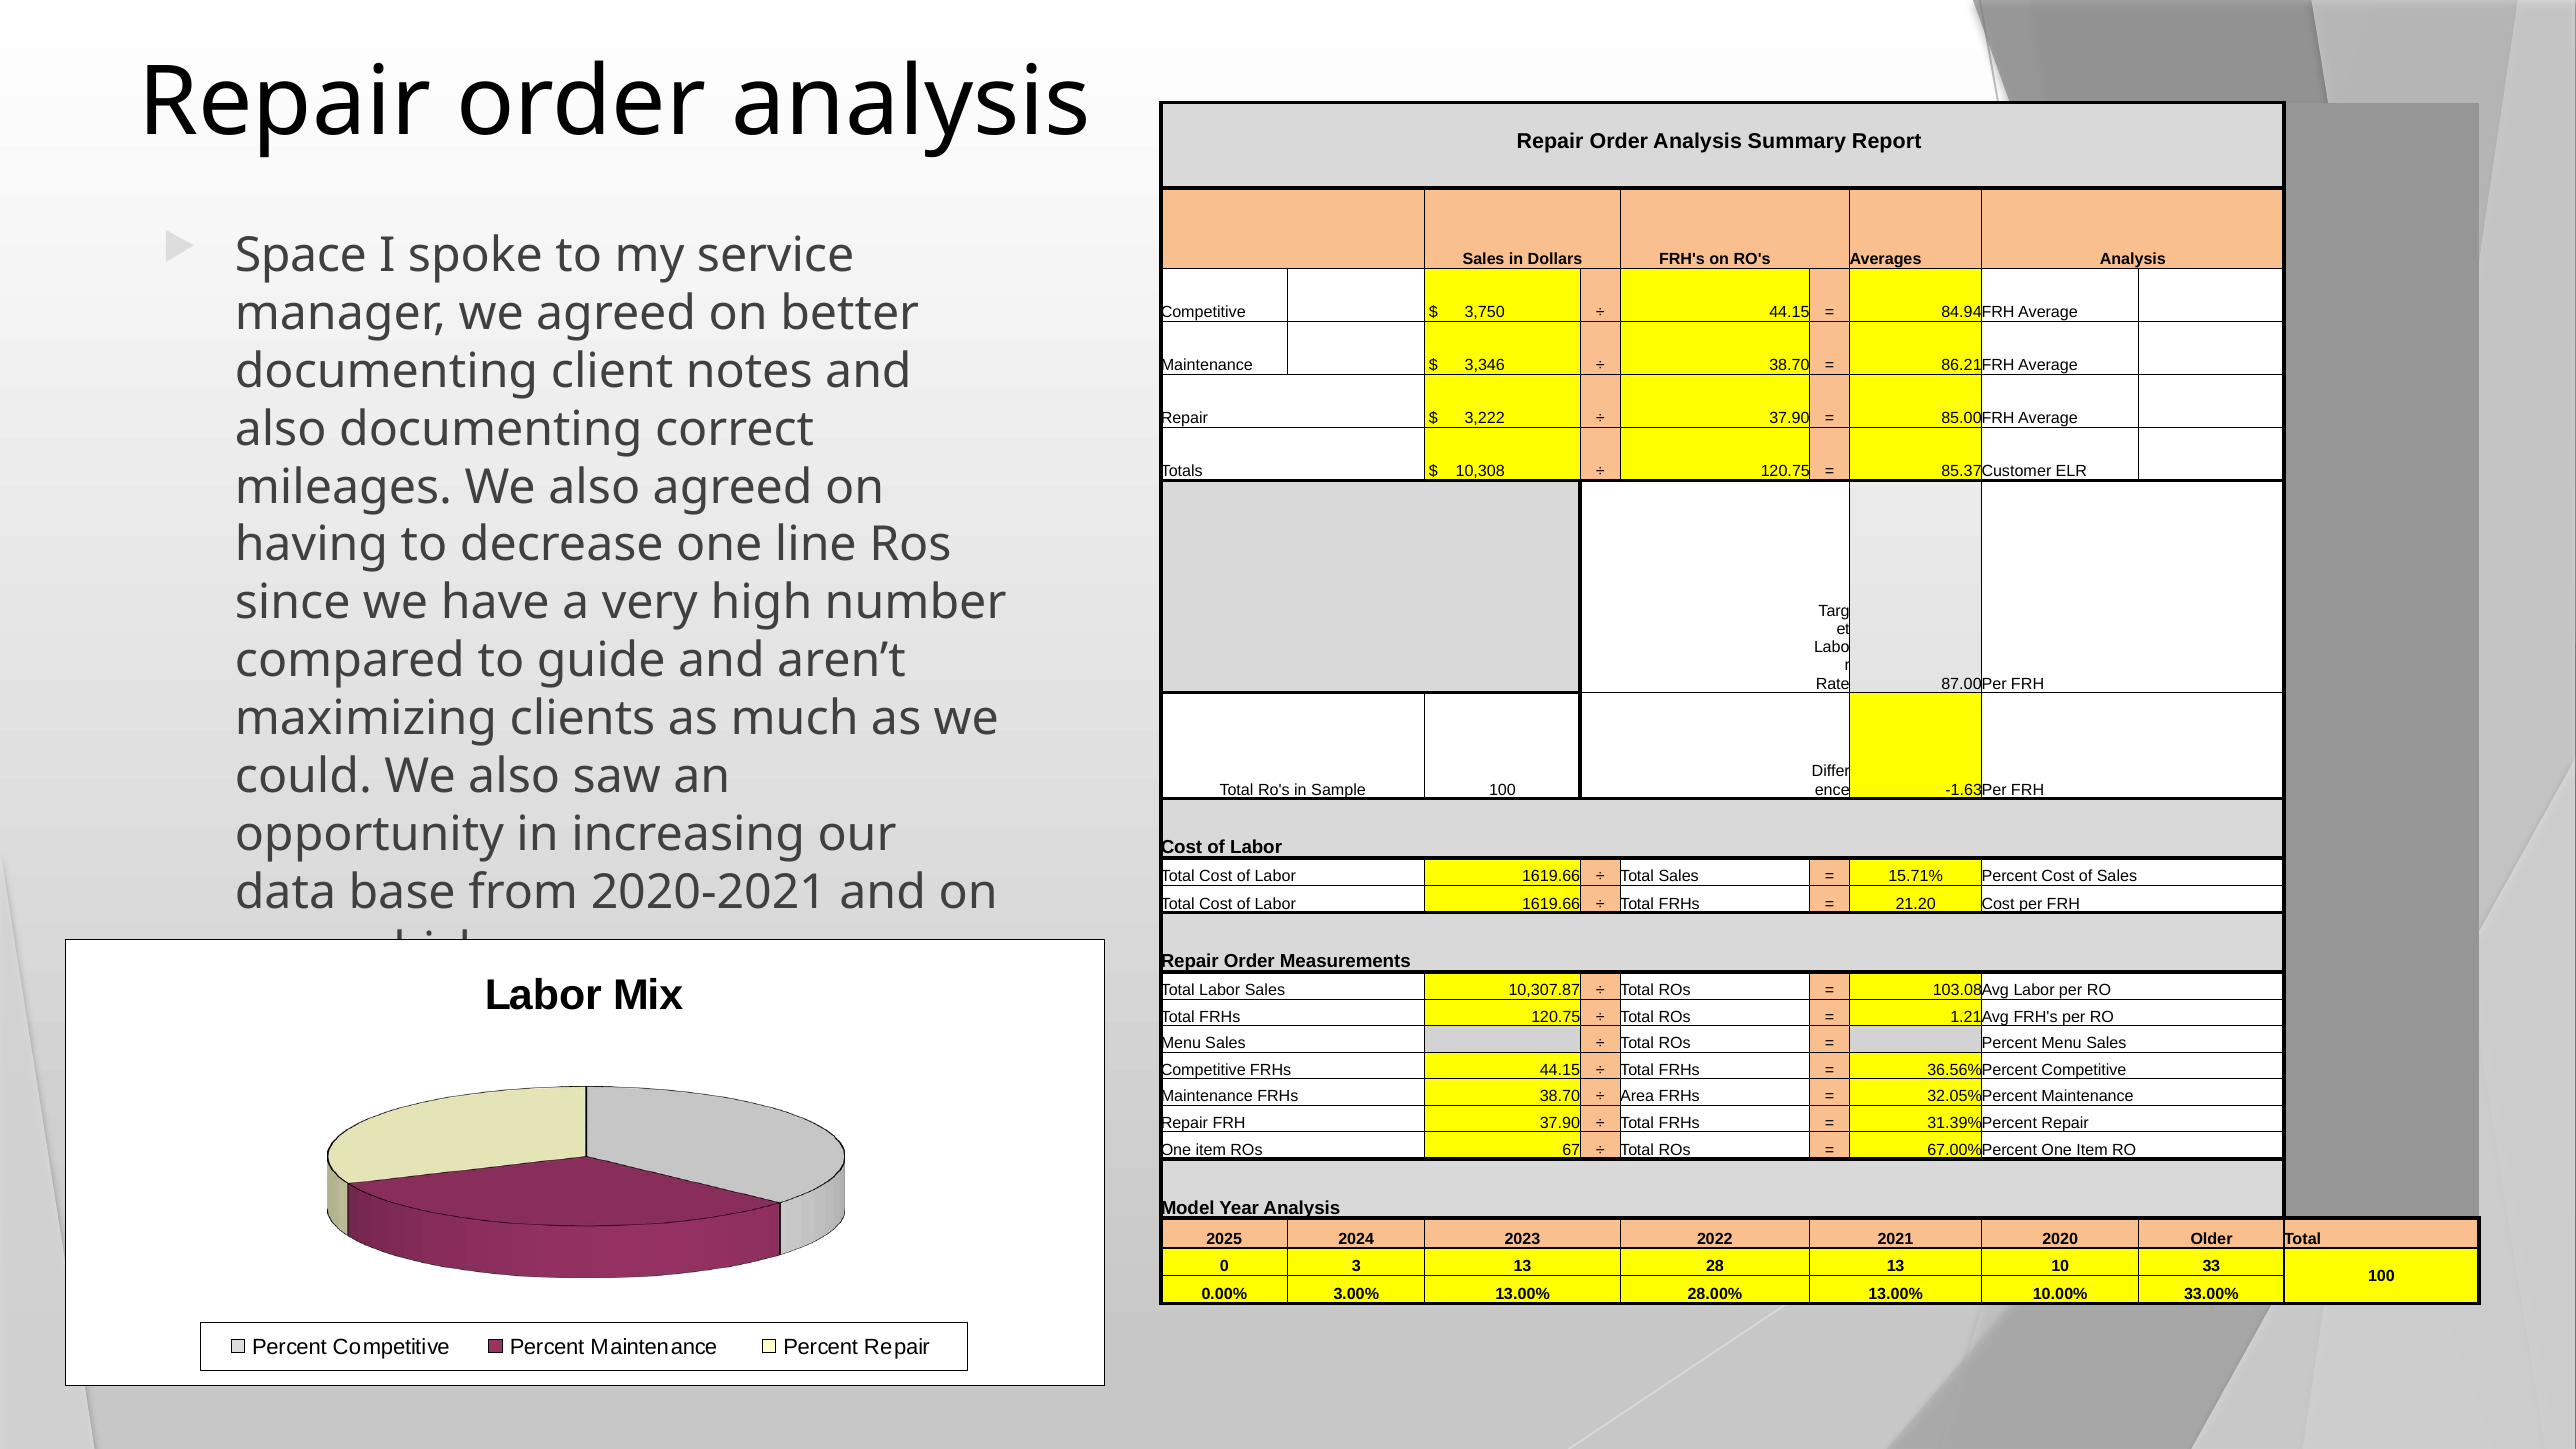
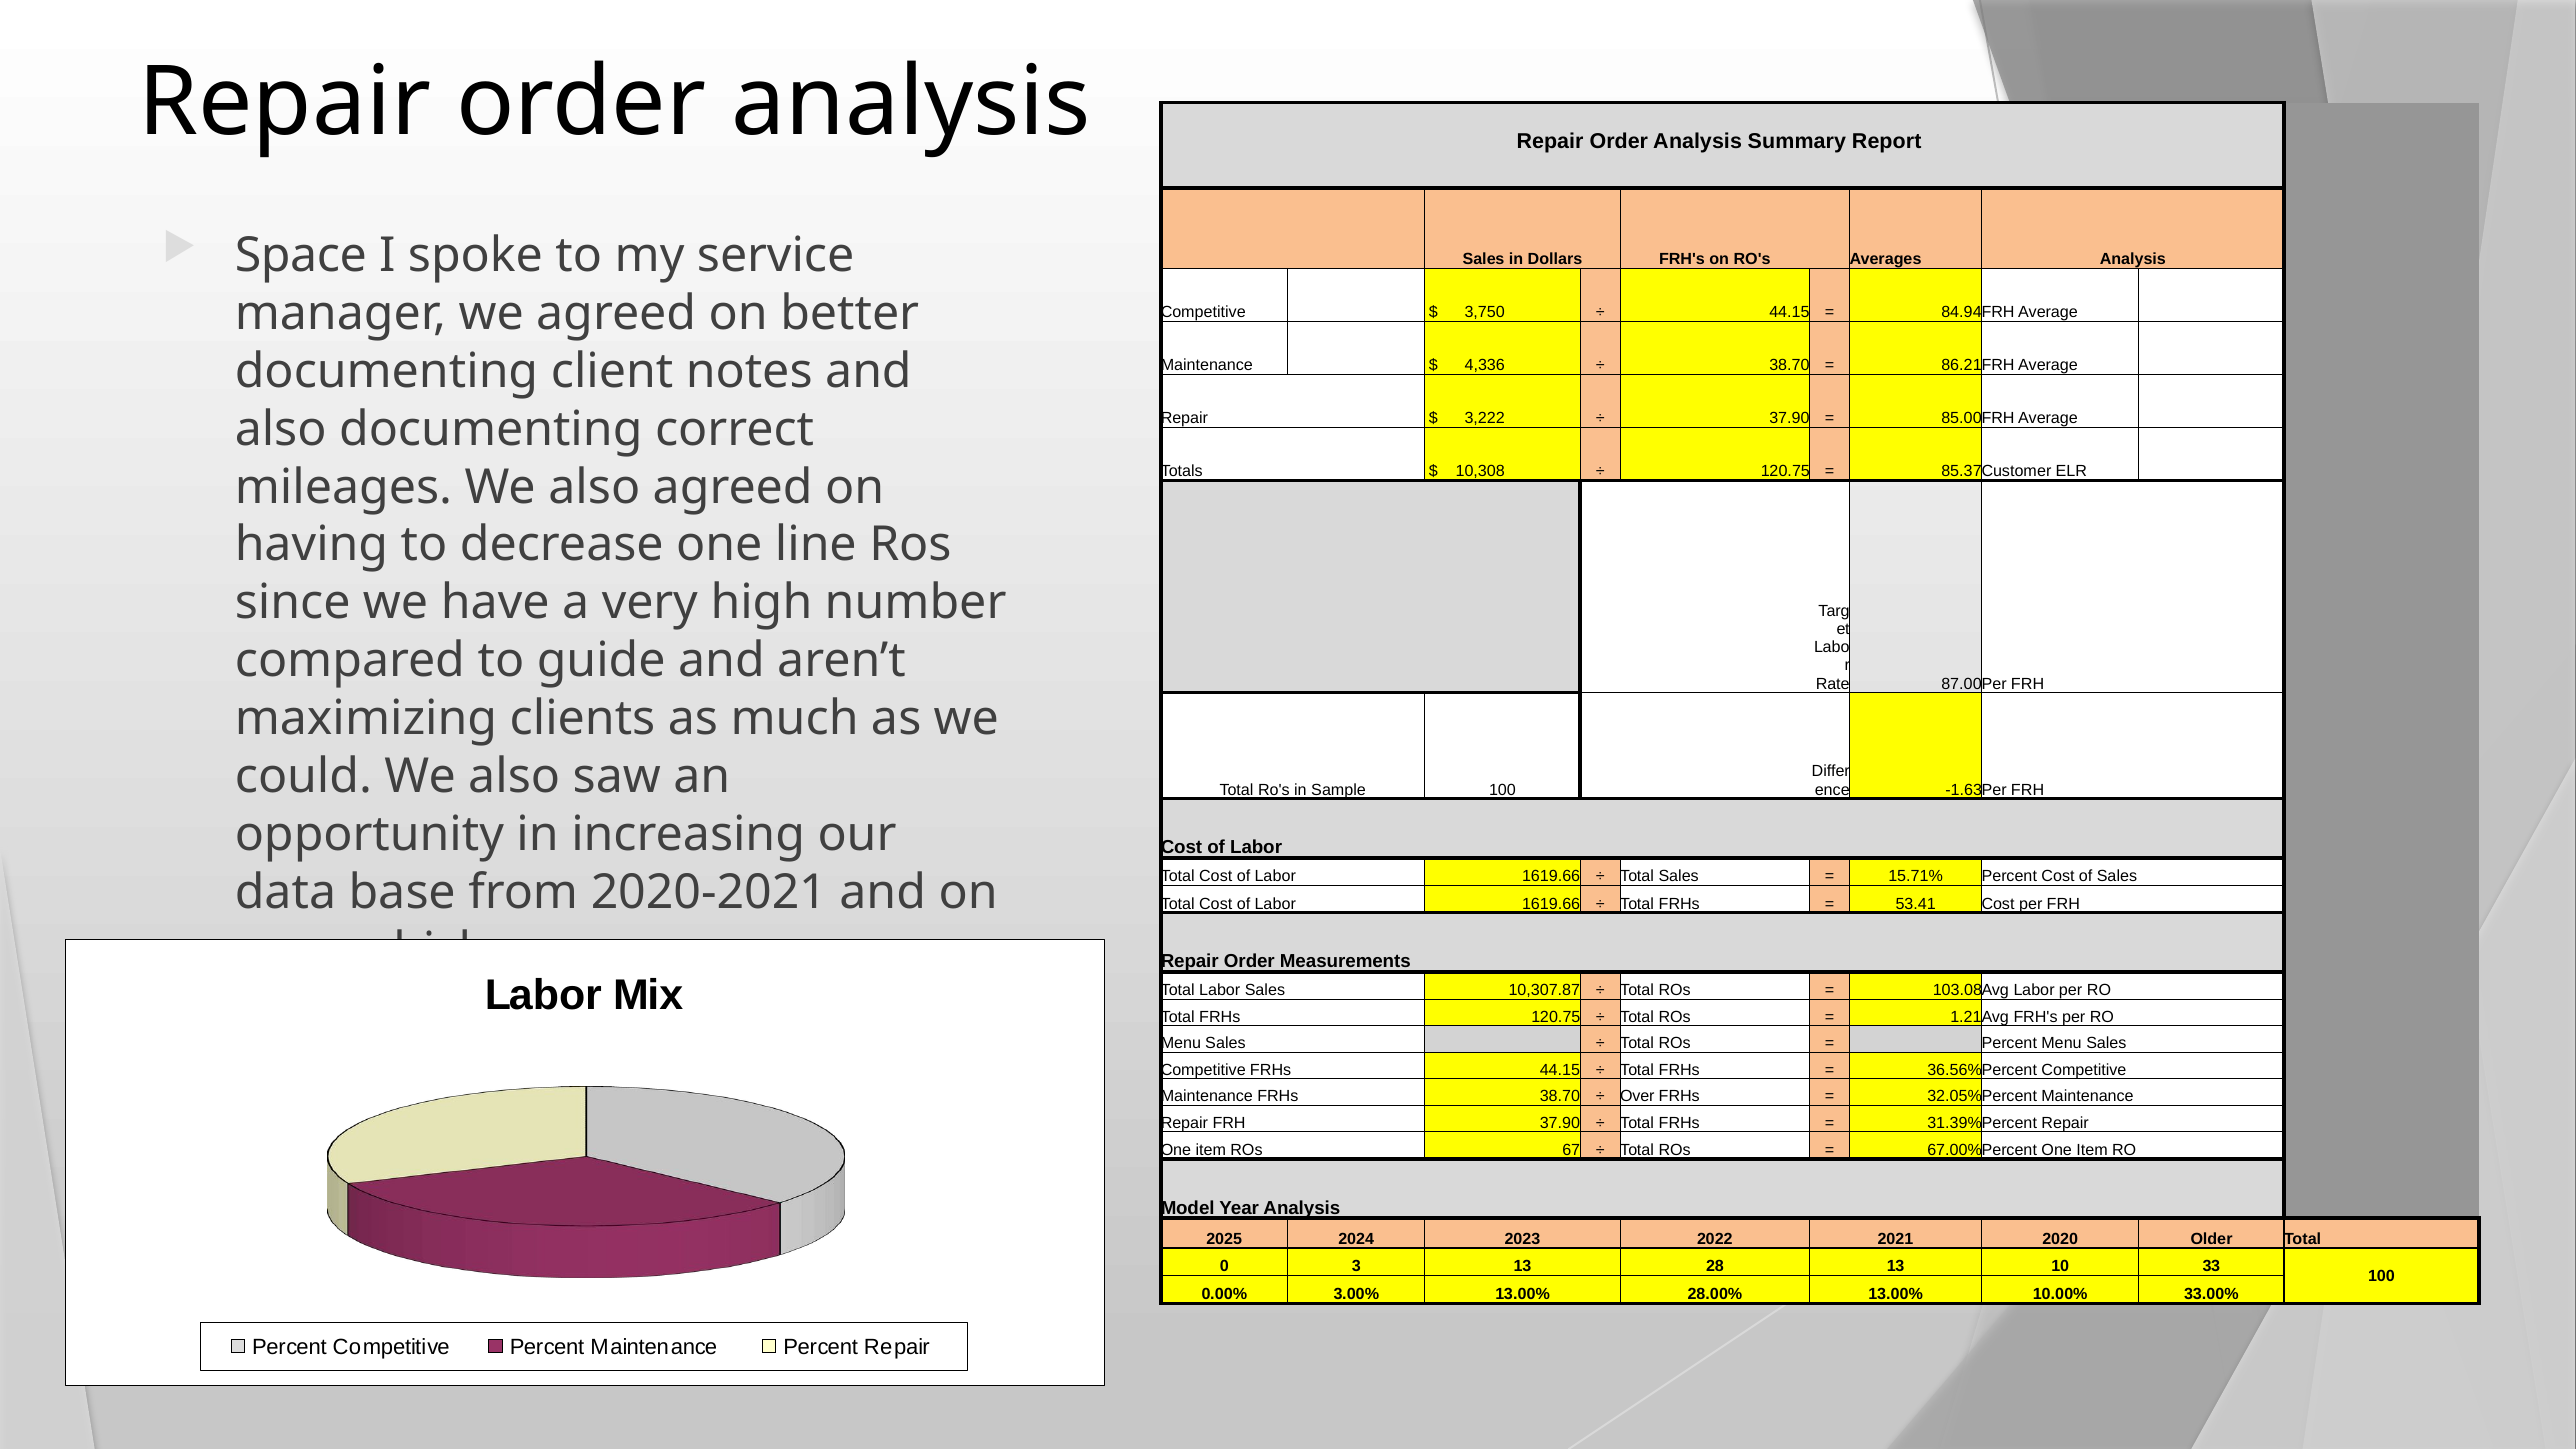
3,346: 3,346 -> 4,336 (1485, 366)
21.20: 21.20 -> 53.41 (1916, 904)
Area: Area -> Over (1637, 1096)
